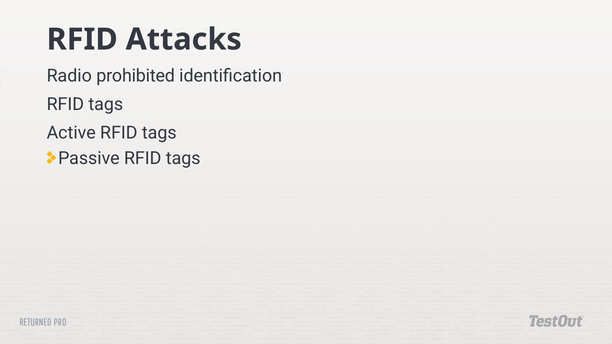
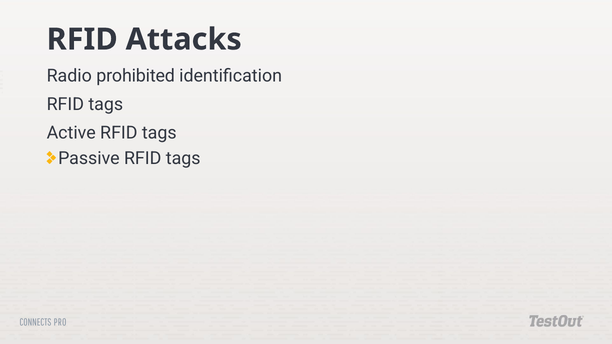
RETURNED: RETURNED -> CONNECTS (35, 323)
